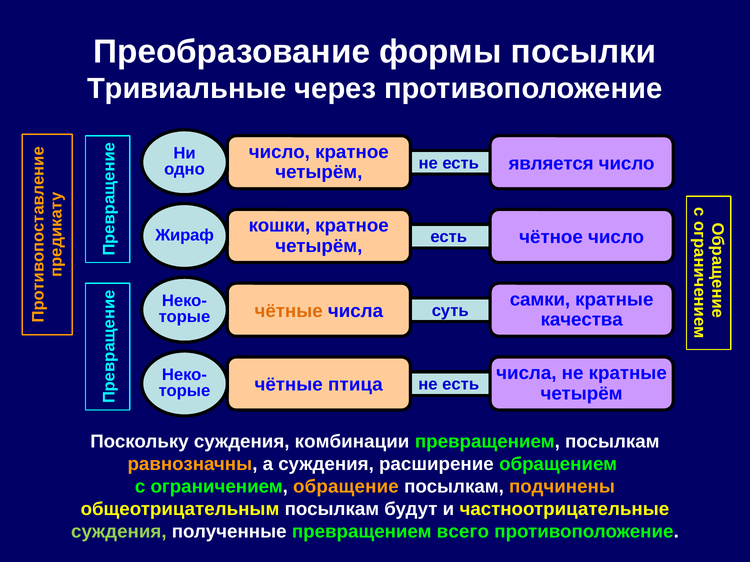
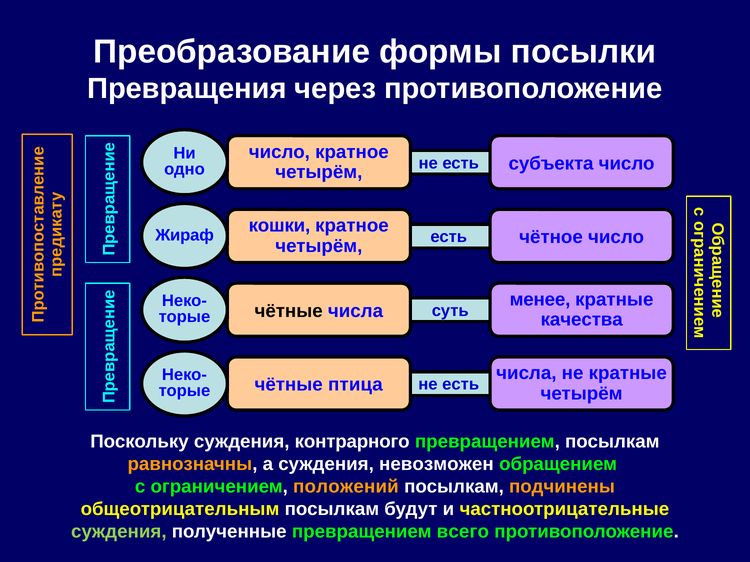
Тривиальные: Тривиальные -> Превращения (187, 89)
является: является -> субъекта (551, 164)
самки: самки -> менее (540, 300)
чётные colour: orange -> black (289, 311)
комбинации: комбинации -> контрарного (352, 442)
расширение: расширение -> невозможен (436, 465)
обращение: обращение -> положений (346, 487)
